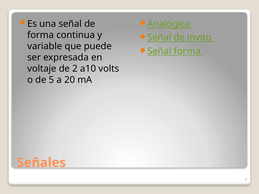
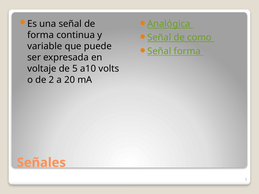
invito: invito -> como (199, 38)
2: 2 -> 5 (75, 69)
5: 5 -> 2 (51, 80)
